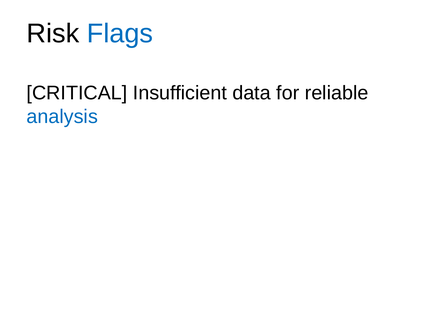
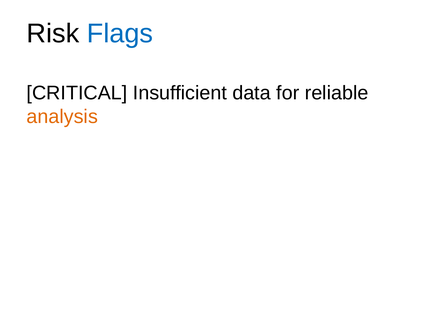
analysis colour: blue -> orange (62, 117)
